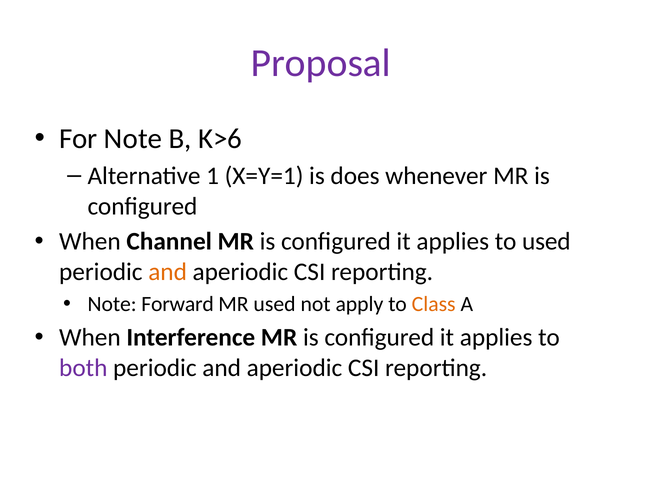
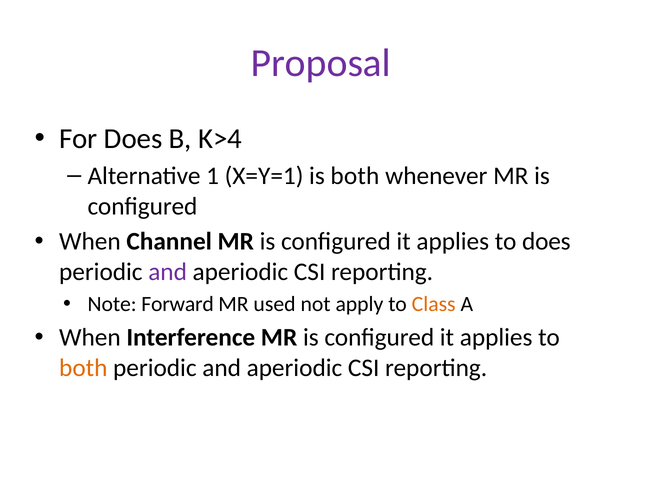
For Note: Note -> Does (133, 139)
K>6: K>6 -> K>4 (220, 139)
is does: does -> both (355, 176)
to used: used -> does (546, 242)
and colour: orange -> purple (168, 272)
both colour: purple -> orange (83, 368)
